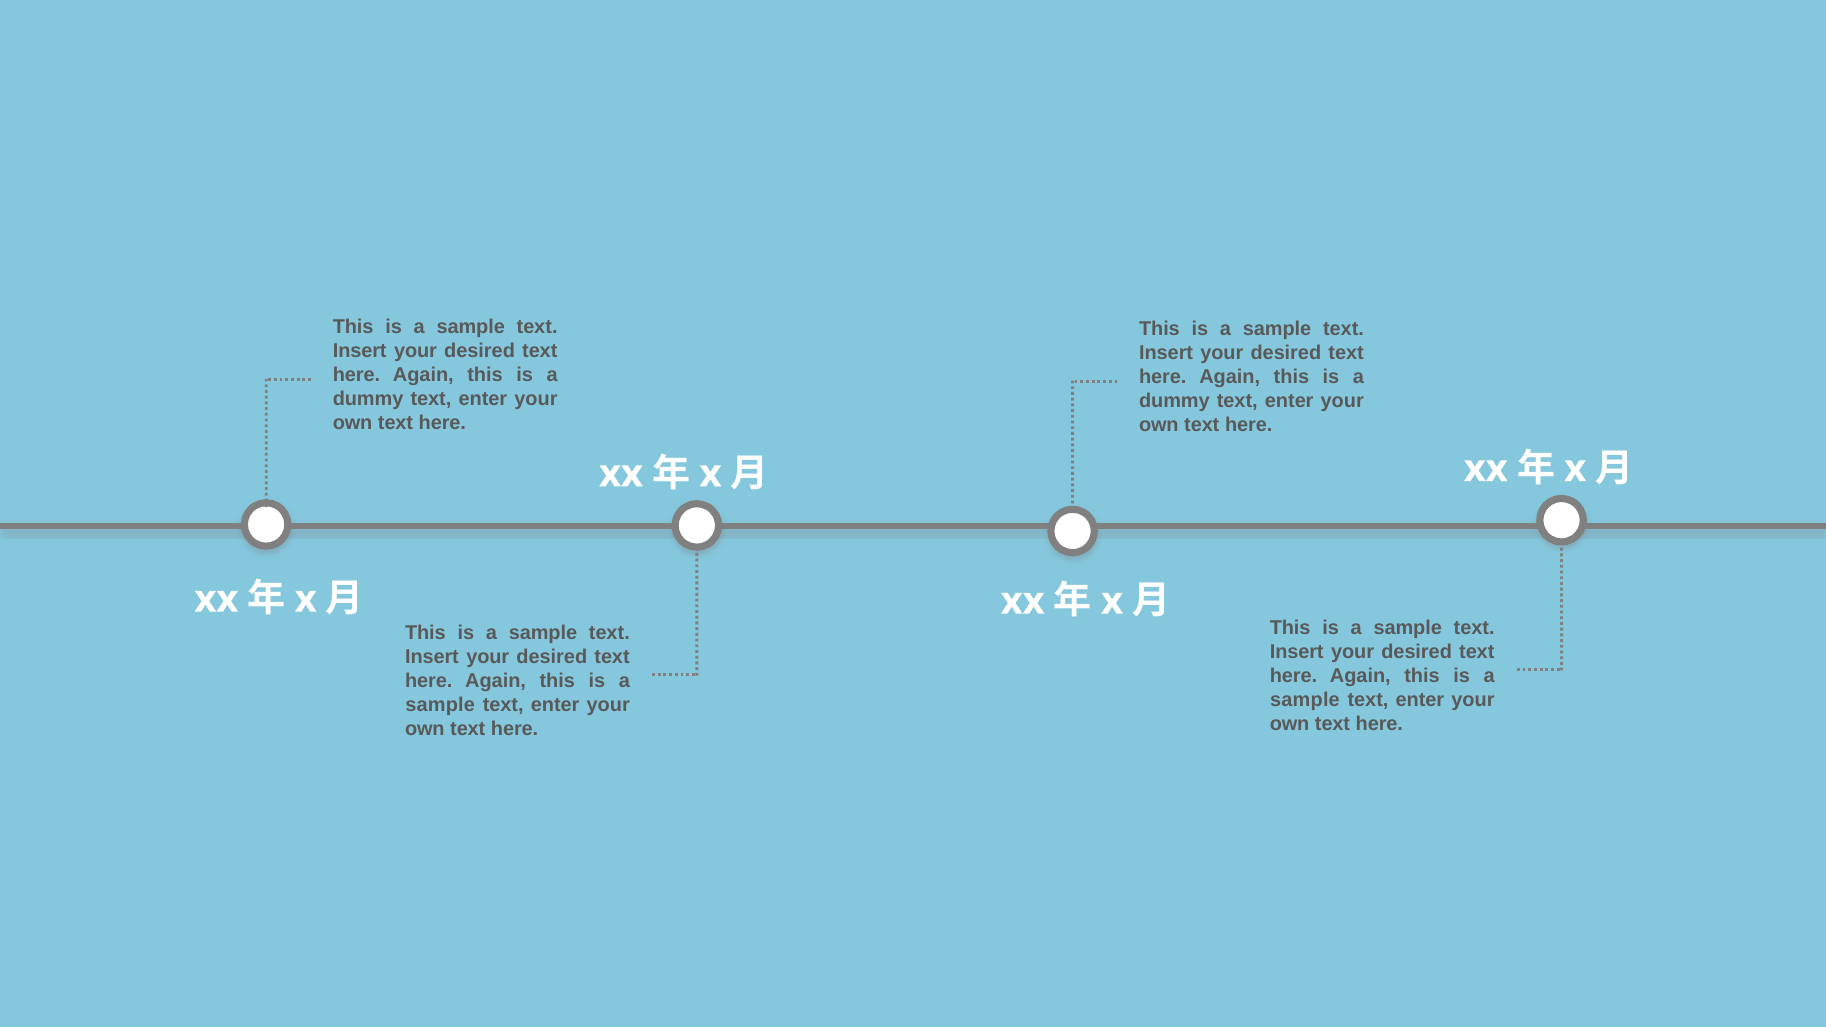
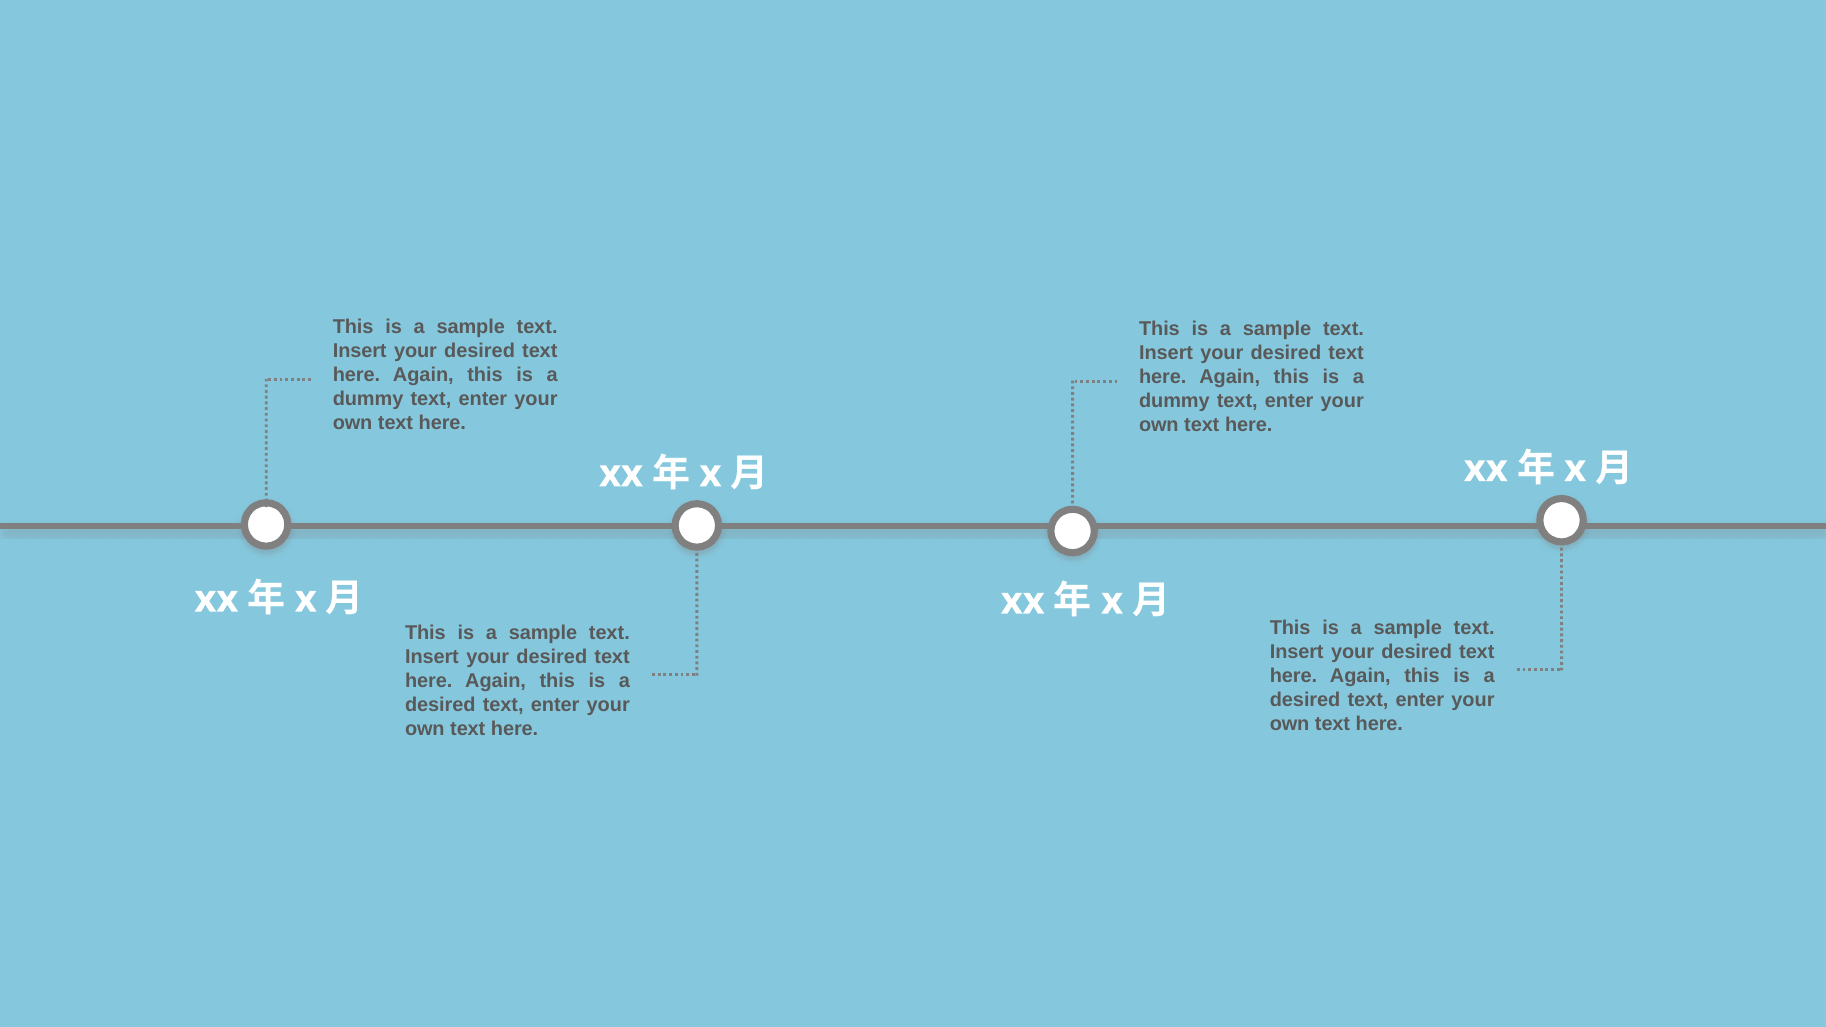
sample: sample -> desired (1305, 700)
sample: sample -> desired (440, 705)
